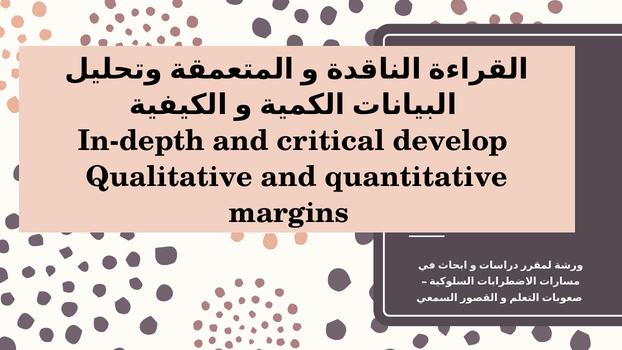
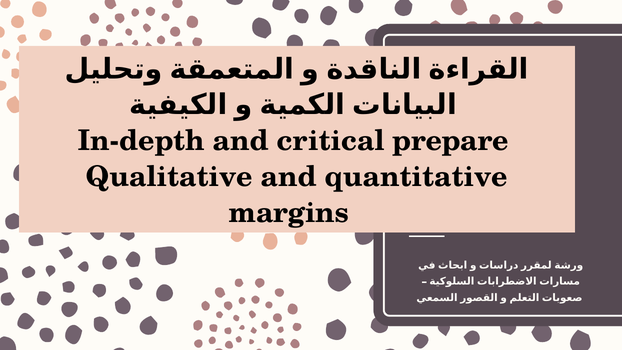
develop: develop -> prepare (450, 141)
